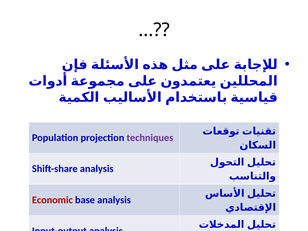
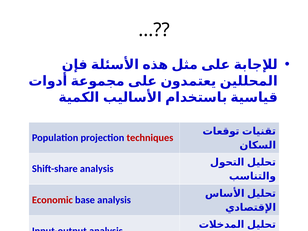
techniques colour: purple -> red (150, 138)
